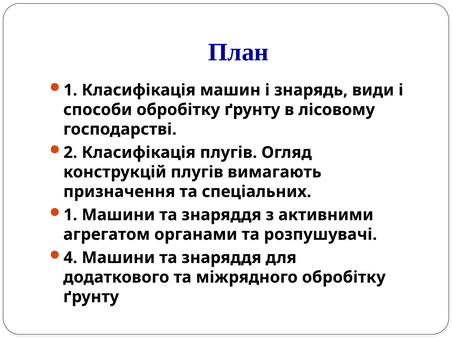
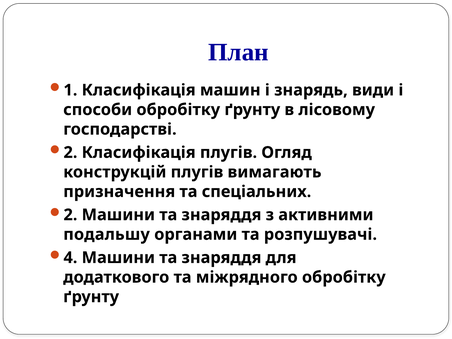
1: 1 -> 2 (70, 215)
агрегатом: агрегатом -> подальшу (107, 234)
